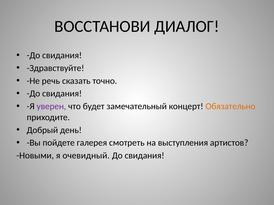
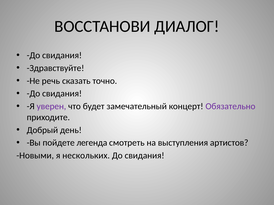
Обязательно colour: orange -> purple (230, 107)
галерея: галерея -> легенда (92, 143)
очевидный: очевидный -> нескольких (86, 156)
